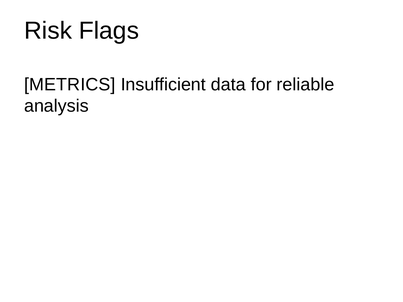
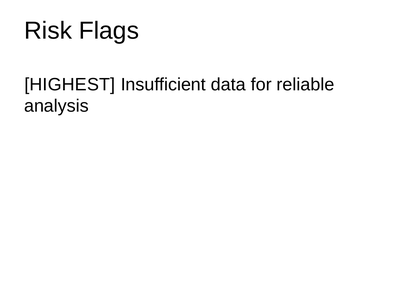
METRICS: METRICS -> HIGHEST (70, 85)
